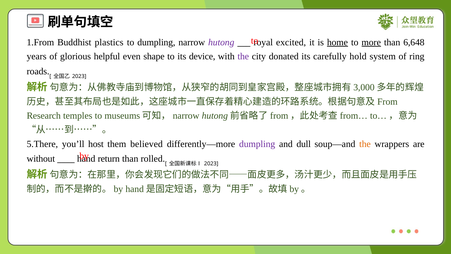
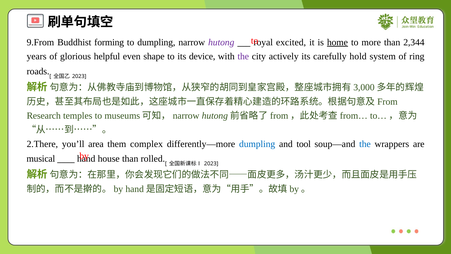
1.From: 1.From -> 9.From (40, 42)
plastics: plastics -> forming (109, 42)
more underline: present -> none (371, 42)
6,648: 6,648 -> 2,344 (414, 42)
donated: donated -> actively (284, 56)
5.There: 5.There -> 2.There (42, 144)
host: host -> area (96, 144)
believed: believed -> complex (146, 144)
dumpling colour: purple -> blue (257, 144)
dull: dull -> tool (304, 144)
the colour: orange -> blue (365, 144)
without: without -> musical (41, 159)
return: return -> house (109, 159)
